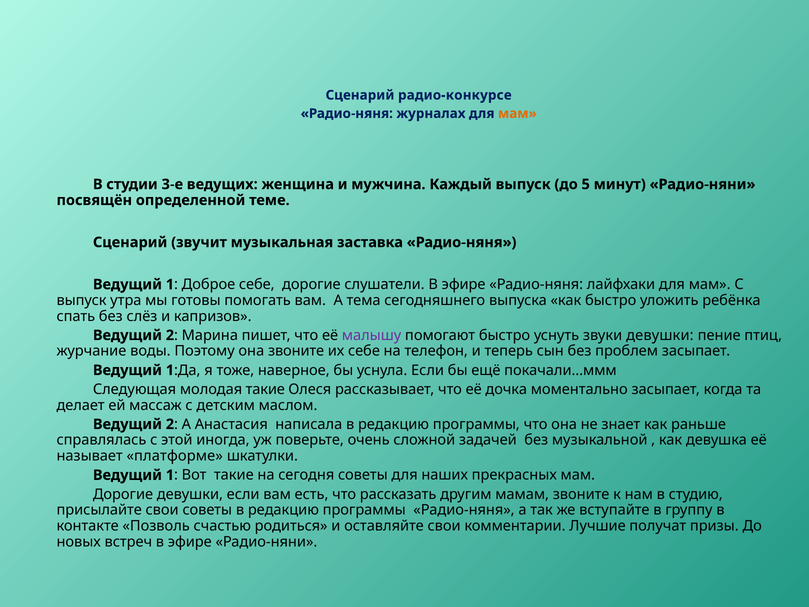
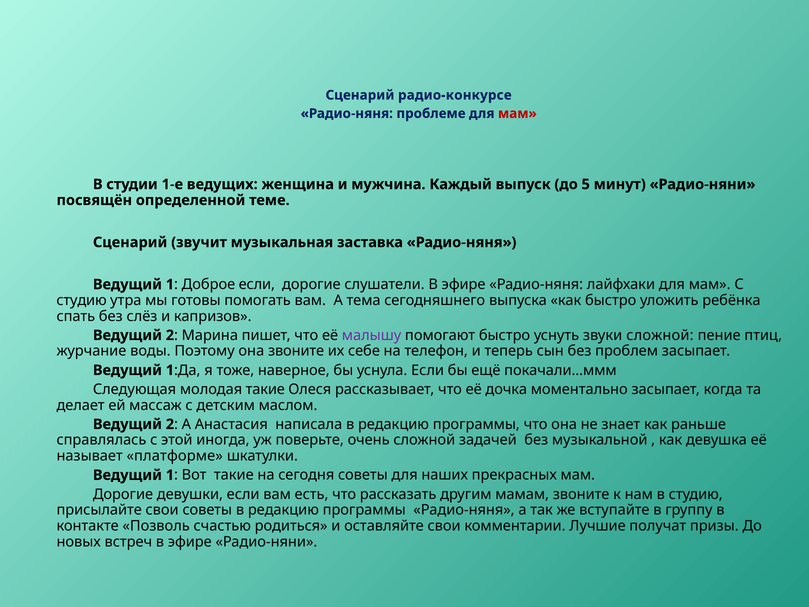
журналах: журналах -> проблеме (431, 113)
мам colour: orange -> red (517, 113)
3-е: 3-е -> 1-е (172, 184)
Доброе себе: себе -> если (257, 284)
выпуск: выпуск -> студию (82, 300)
звуки девушки: девушки -> сложной (660, 335)
